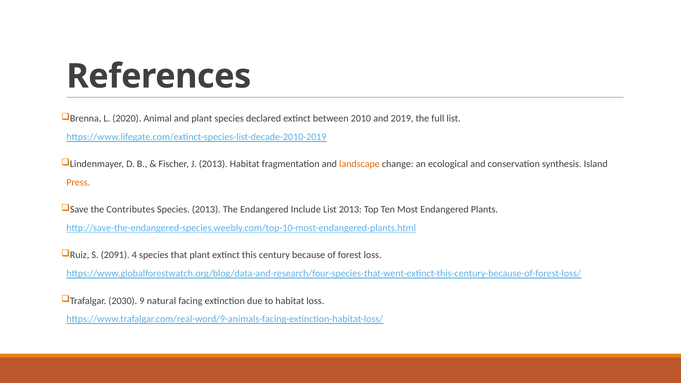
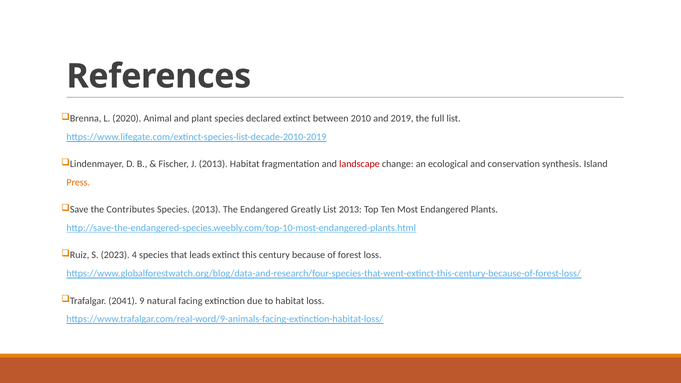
landscape colour: orange -> red (359, 164)
Include: Include -> Greatly (306, 210)
2091: 2091 -> 2023 (115, 255)
that plant: plant -> leads (200, 255)
2030: 2030 -> 2041 (123, 301)
